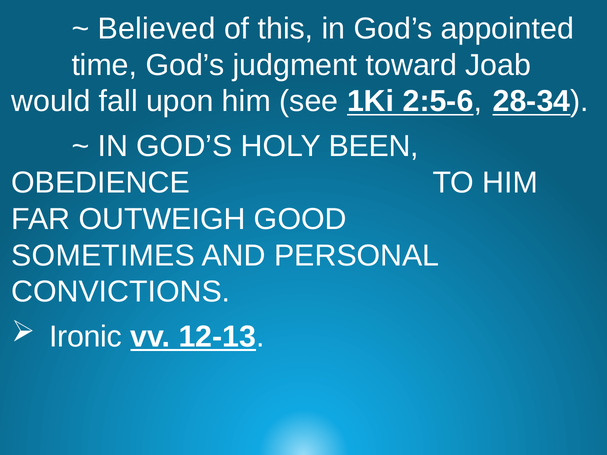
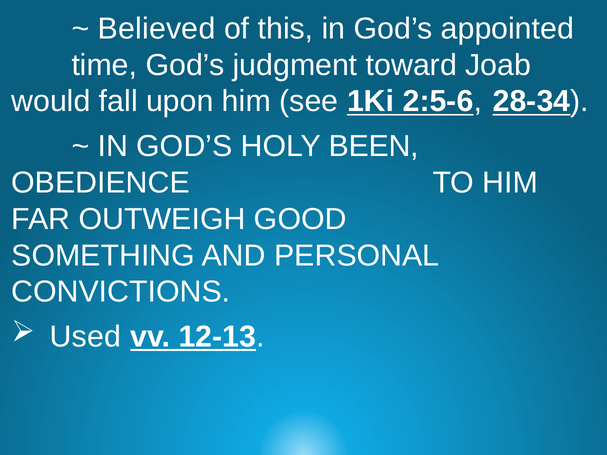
SOMETIMES: SOMETIMES -> SOMETHING (103, 256)
Ironic: Ironic -> Used (85, 337)
